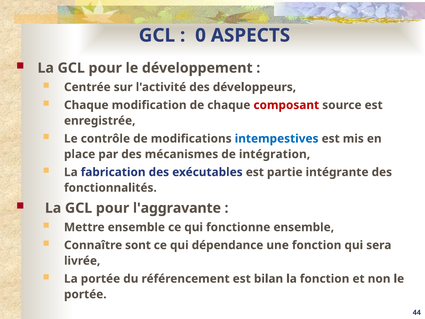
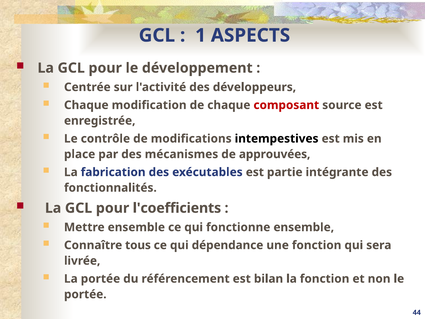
0: 0 -> 1 (201, 35)
intempestives colour: blue -> black (277, 139)
intégration: intégration -> approuvées (275, 154)
l'aggravante: l'aggravante -> l'coefficients (177, 208)
sont: sont -> tous (138, 245)
